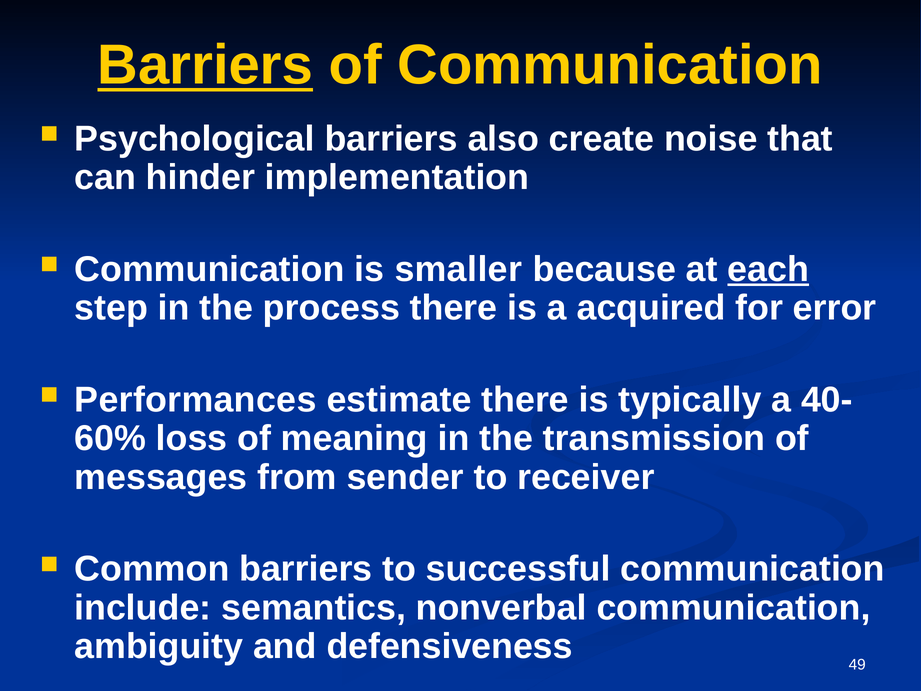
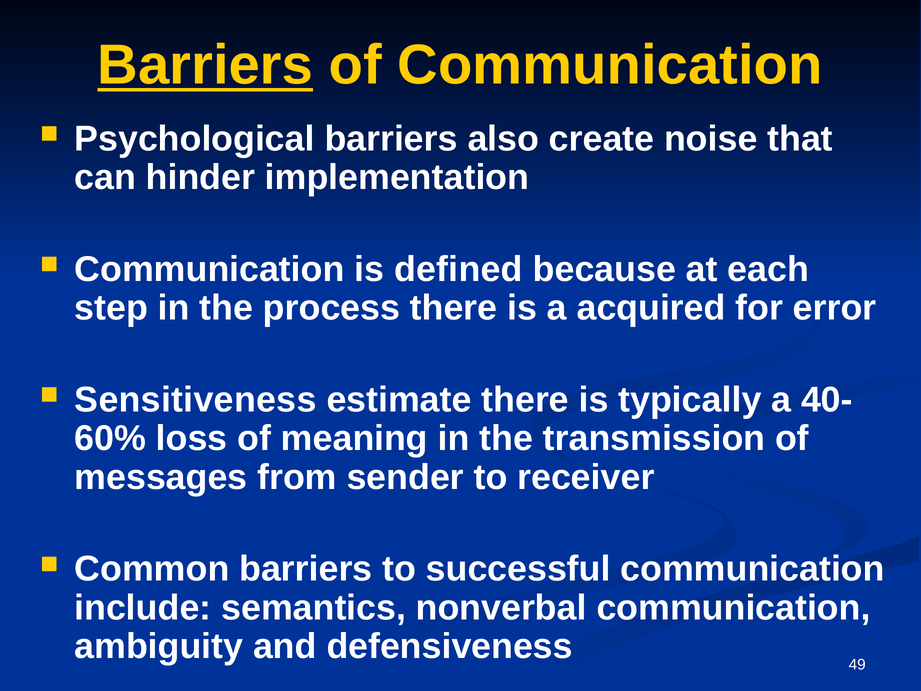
smaller: smaller -> defined (458, 269)
each underline: present -> none (768, 269)
Performances: Performances -> Sensitiveness (195, 400)
